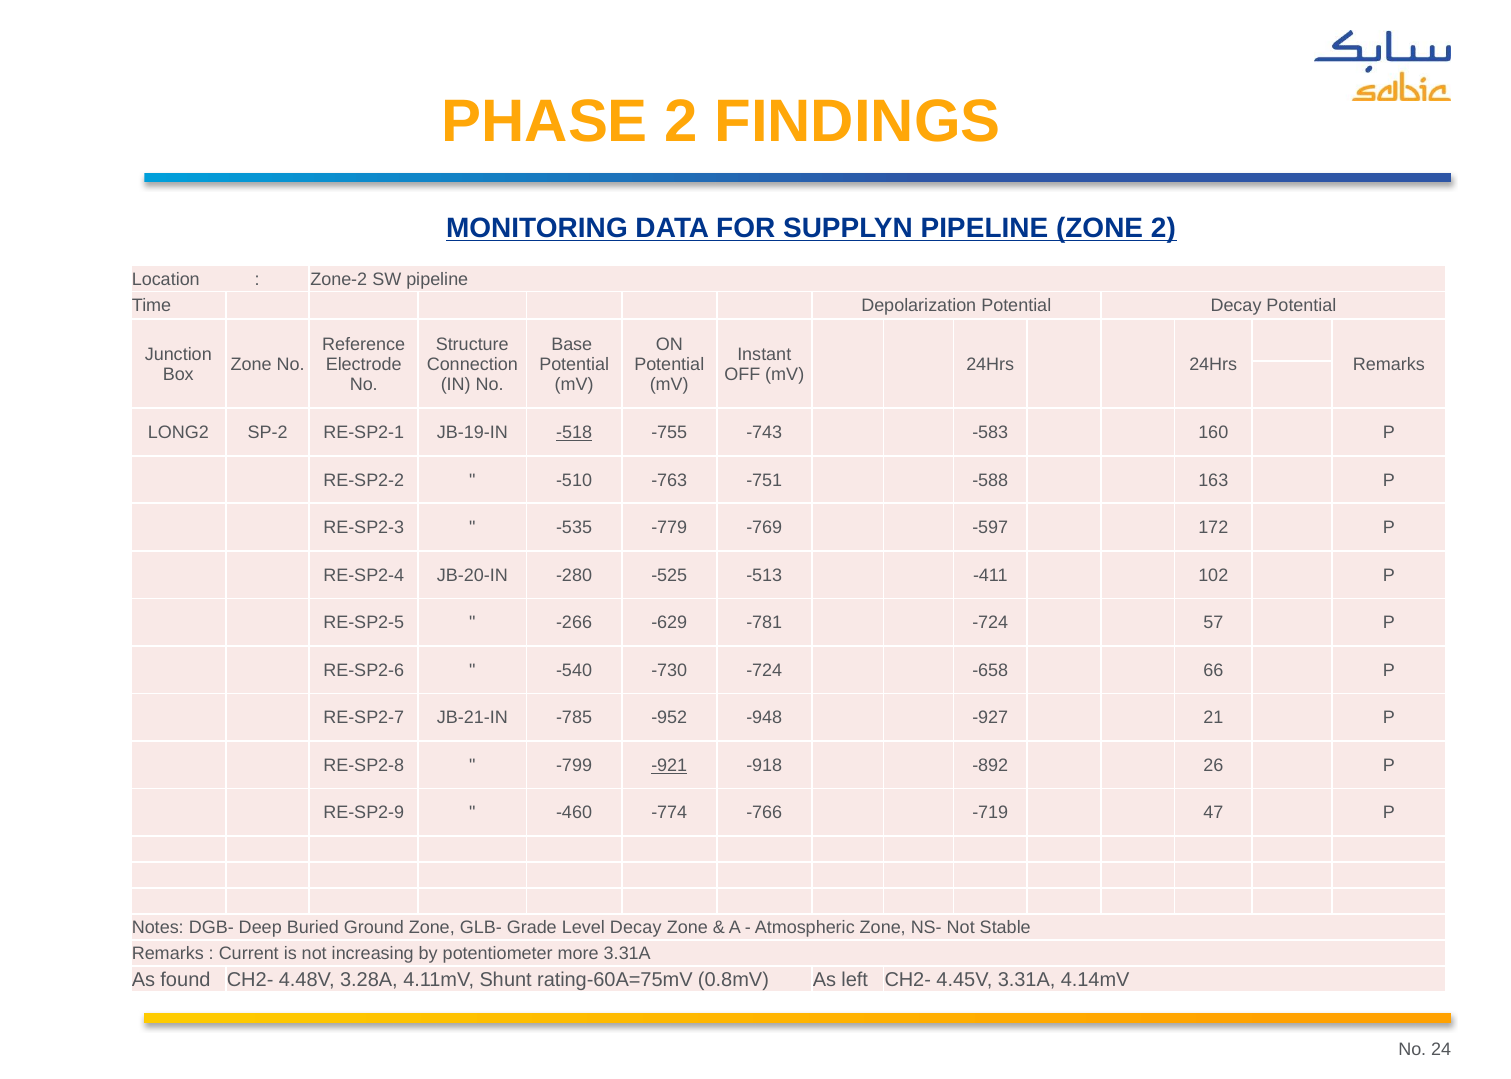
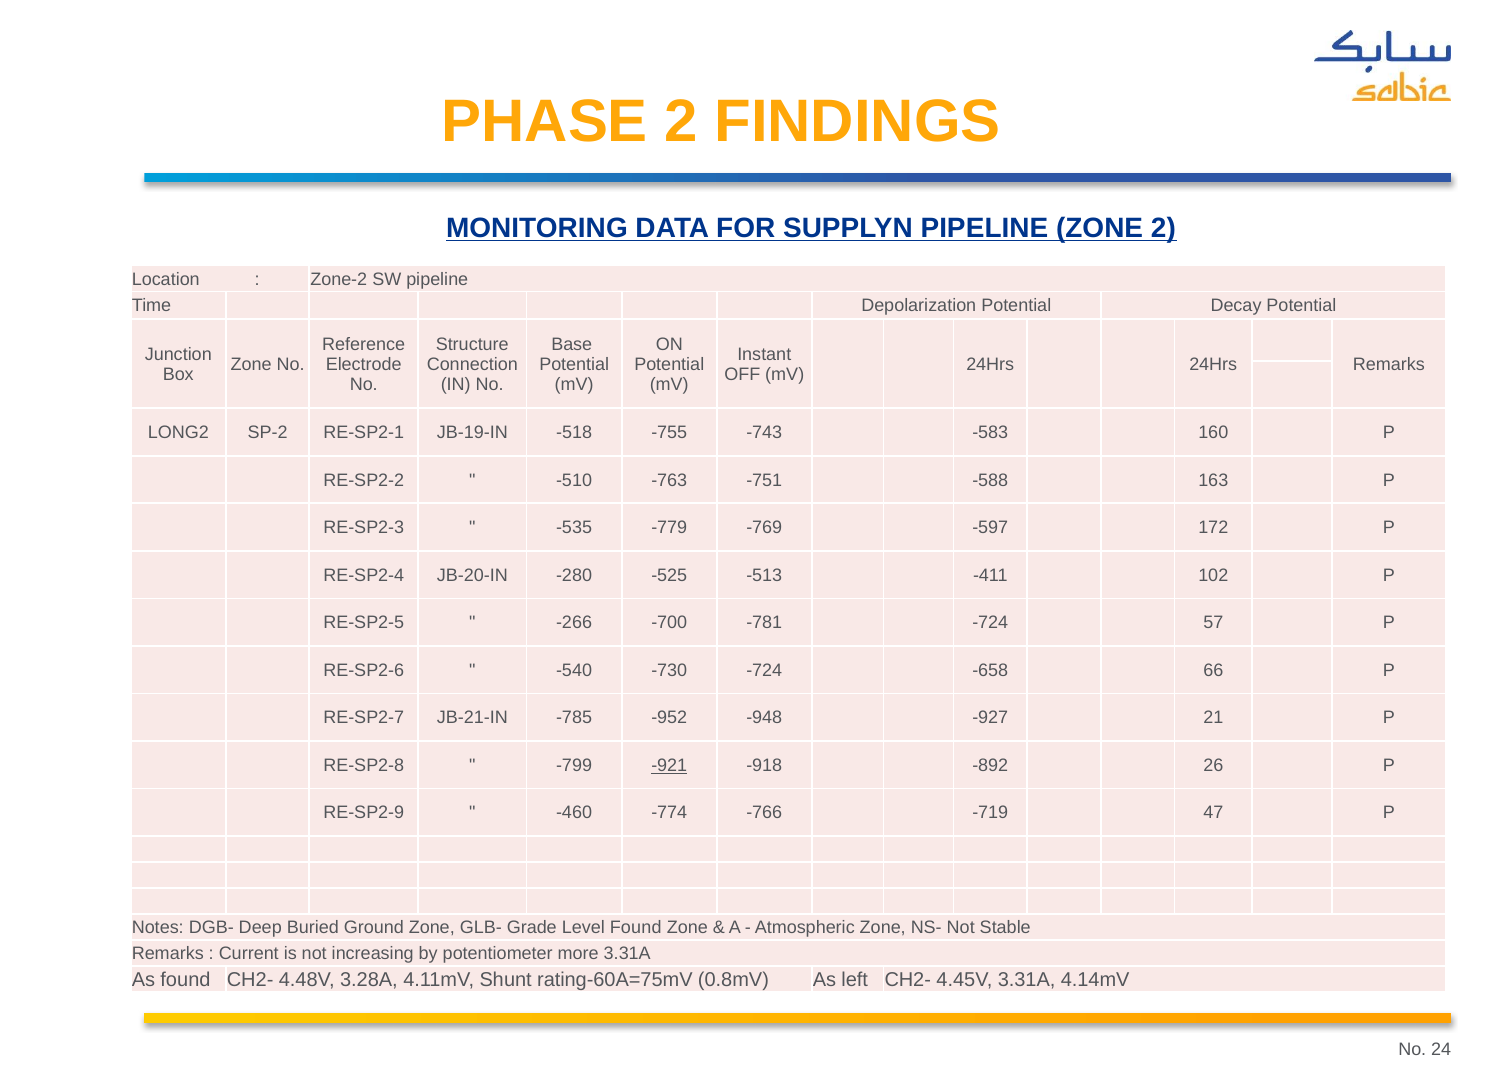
-518 underline: present -> none (574, 433)
-629: -629 -> -700 (669, 623)
Level Decay: Decay -> Found (636, 928)
